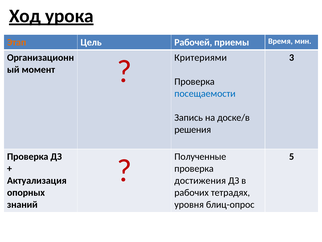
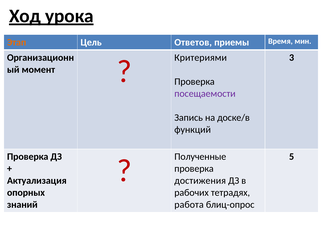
Рабочей: Рабочей -> Ответов (193, 42)
посещаемости colour: blue -> purple (205, 93)
решения: решения -> функций (193, 129)
уровня: уровня -> работа (189, 204)
